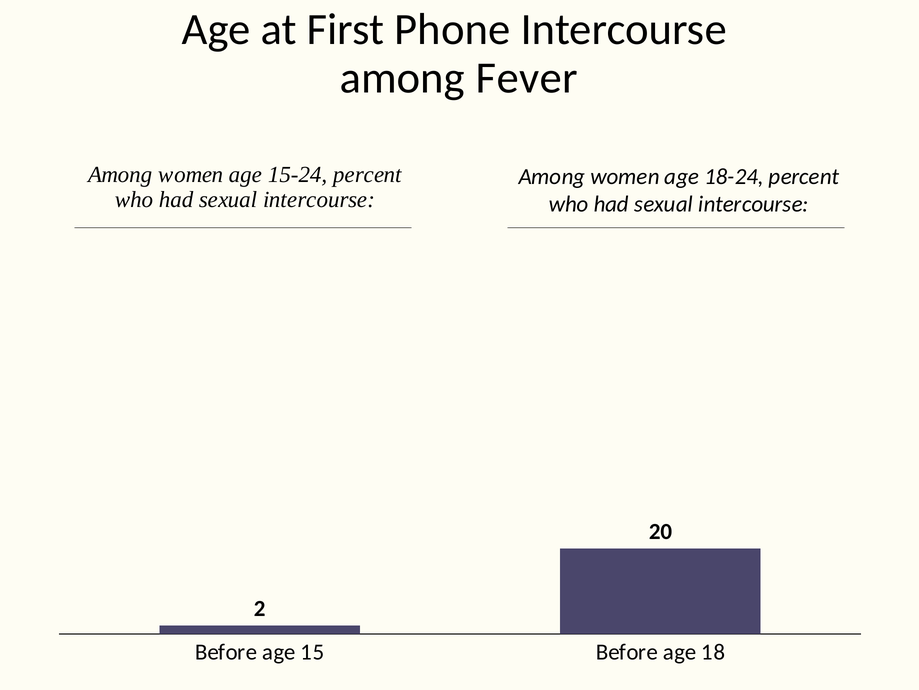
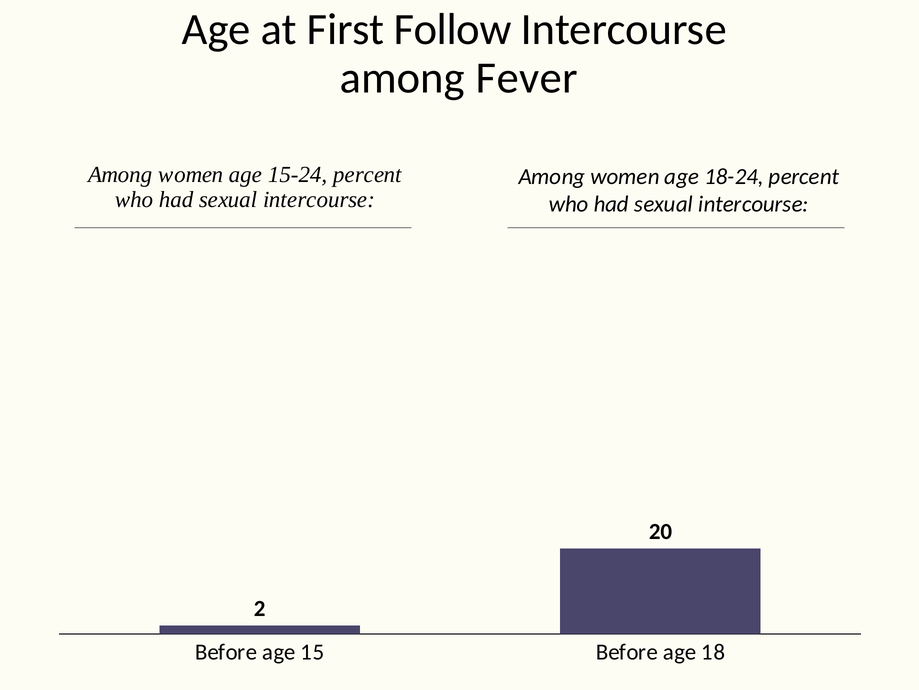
Phone: Phone -> Follow (453, 30)
